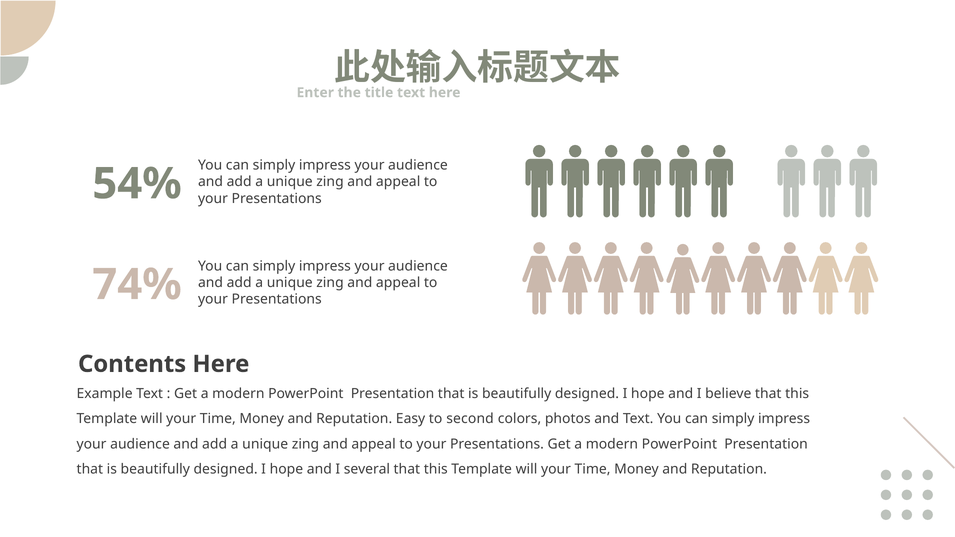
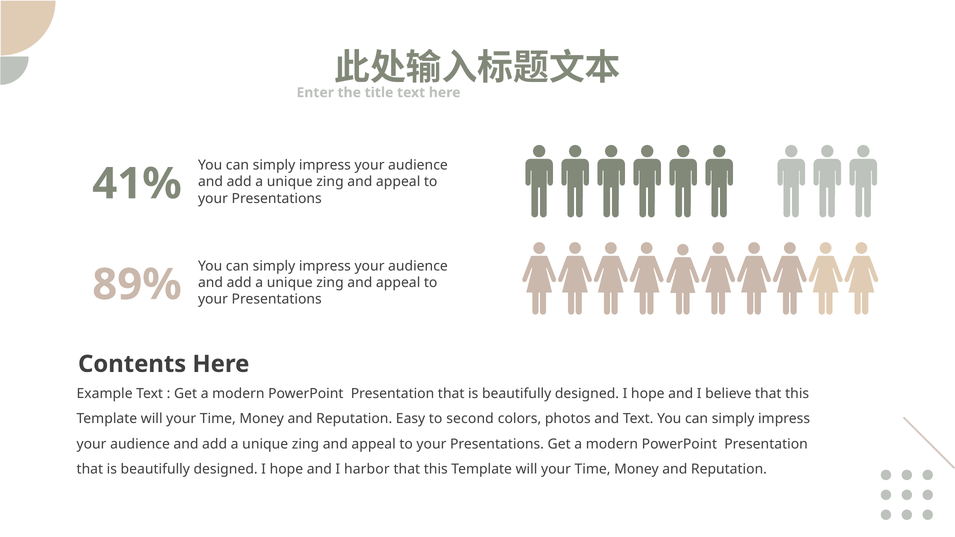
54%: 54% -> 41% (137, 184)
74%: 74% -> 89% (137, 285)
several: several -> harbor (367, 469)
